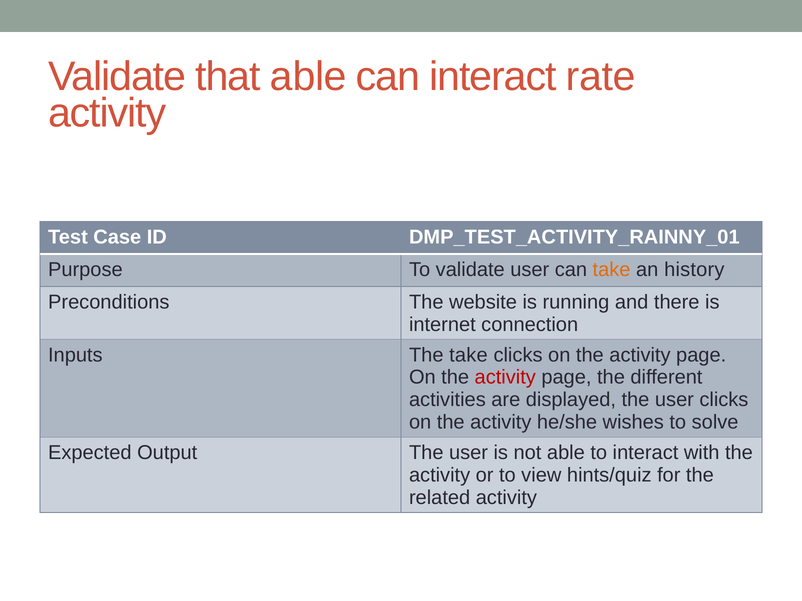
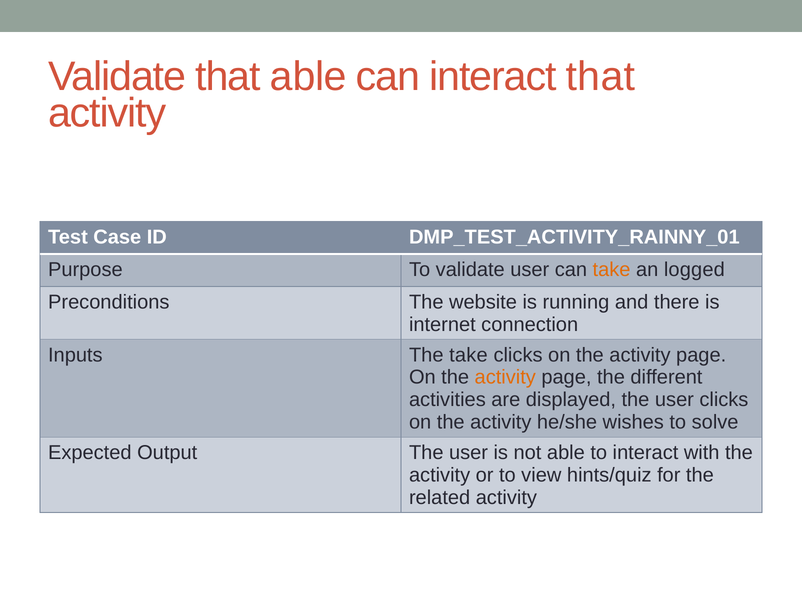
interact rate: rate -> that (600, 77)
history: history -> logged (694, 270)
activity colour: red -> orange (505, 378)
